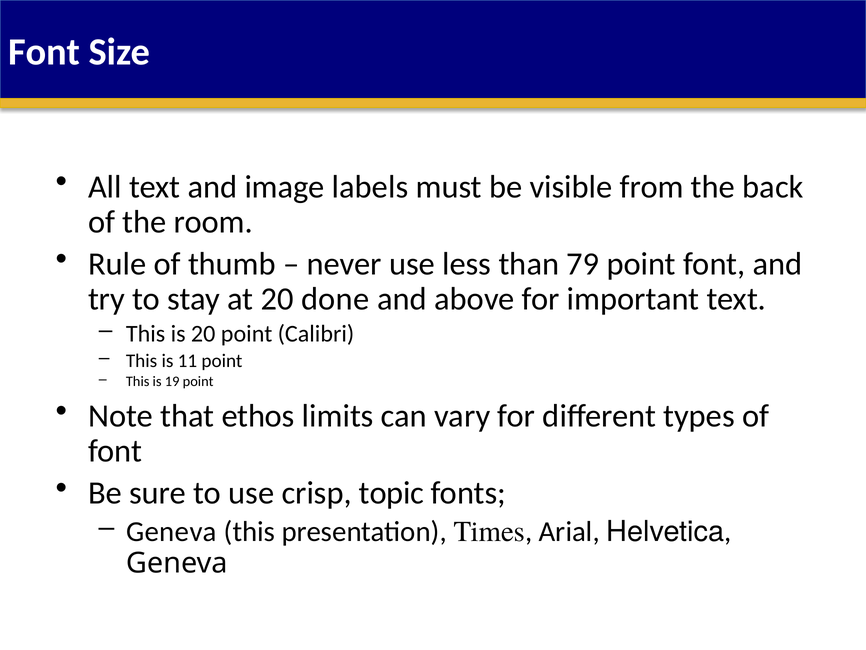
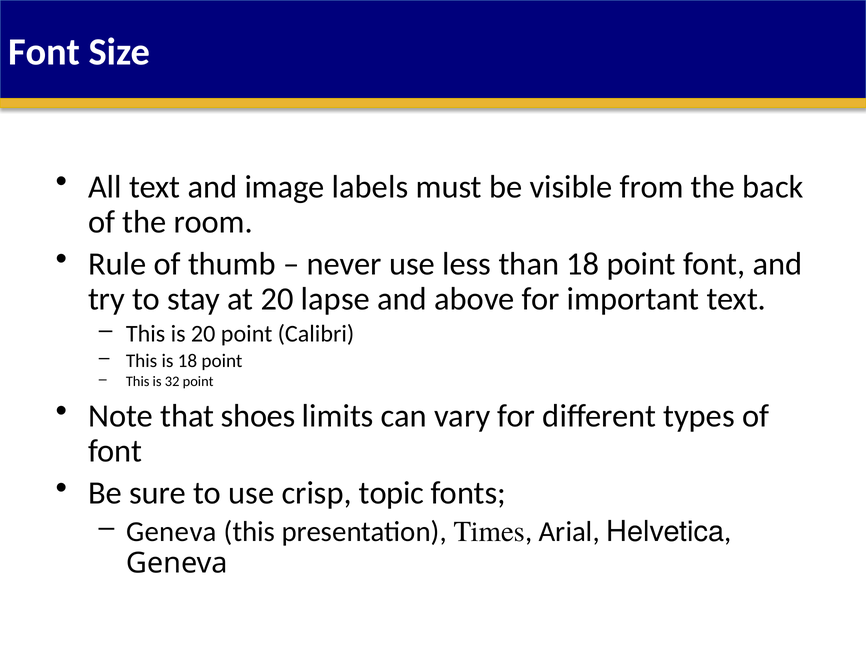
than 79: 79 -> 18 (583, 264)
done: done -> lapse (335, 299)
is 11: 11 -> 18 (187, 360)
19: 19 -> 32 (172, 381)
ethos: ethos -> shoes (258, 416)
